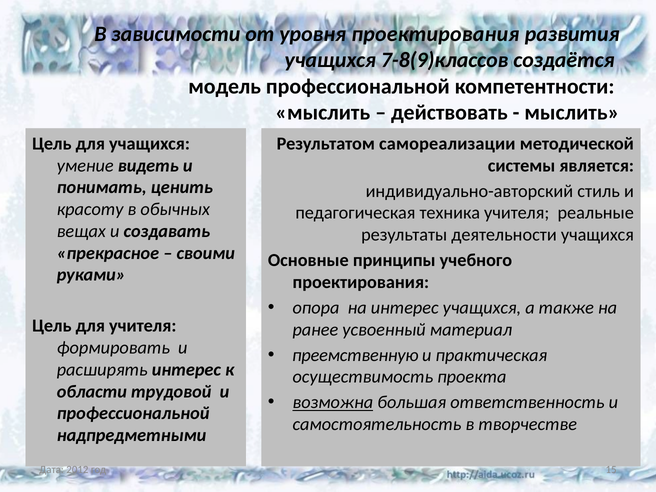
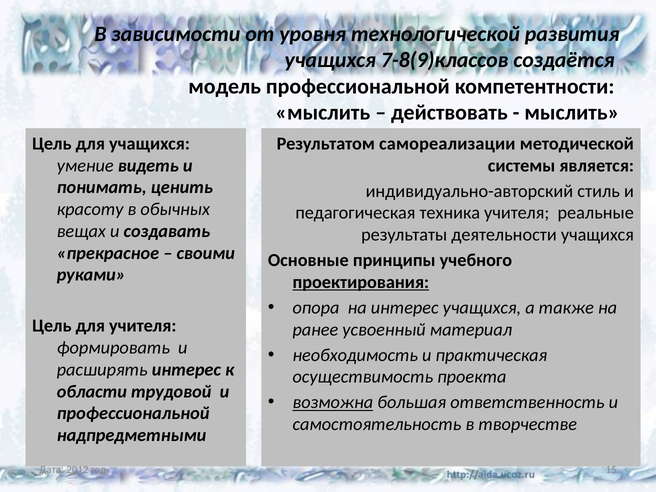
уровня проектирования: проектирования -> технологической (435, 34)
проектирования underline: none -> present (361, 282)
преемственную: преемственную -> необходимость (355, 355)
